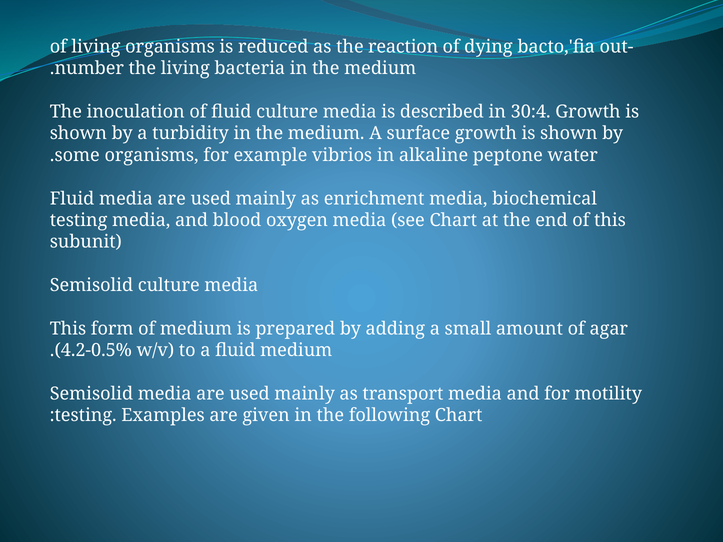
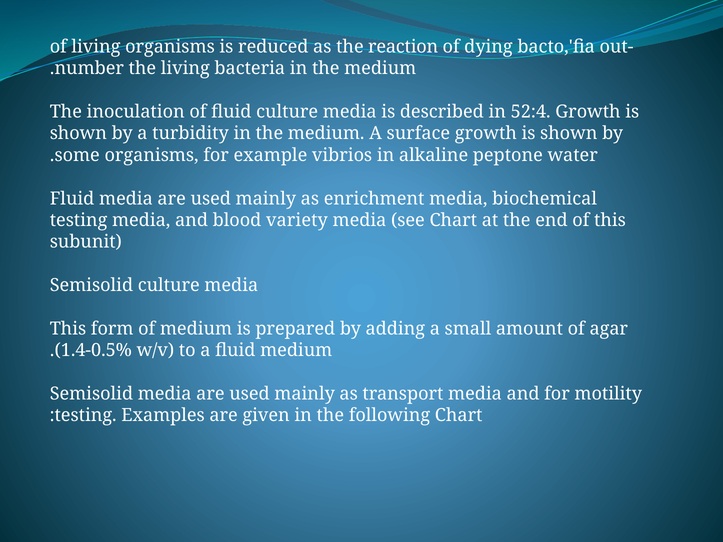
30:4: 30:4 -> 52:4 (531, 112)
oxygen: oxygen -> variety (297, 220)
4.2-0.5%: 4.2-0.5% -> 1.4-0.5% (93, 350)
